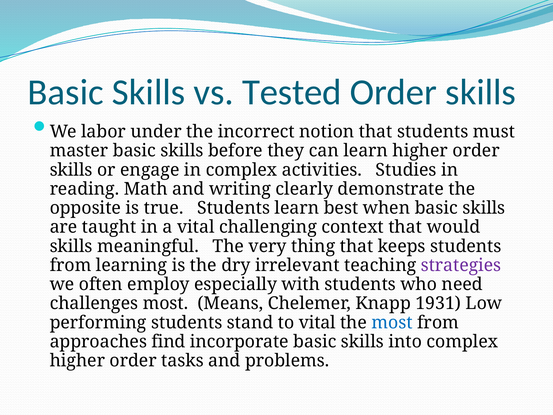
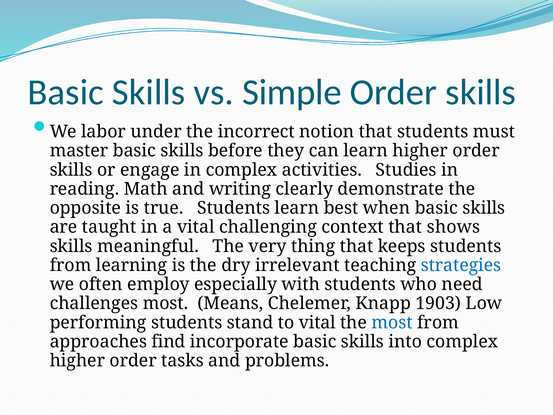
Tested: Tested -> Simple (292, 92)
would: would -> shows (454, 227)
strategies colour: purple -> blue (461, 265)
1931: 1931 -> 1903 (438, 303)
